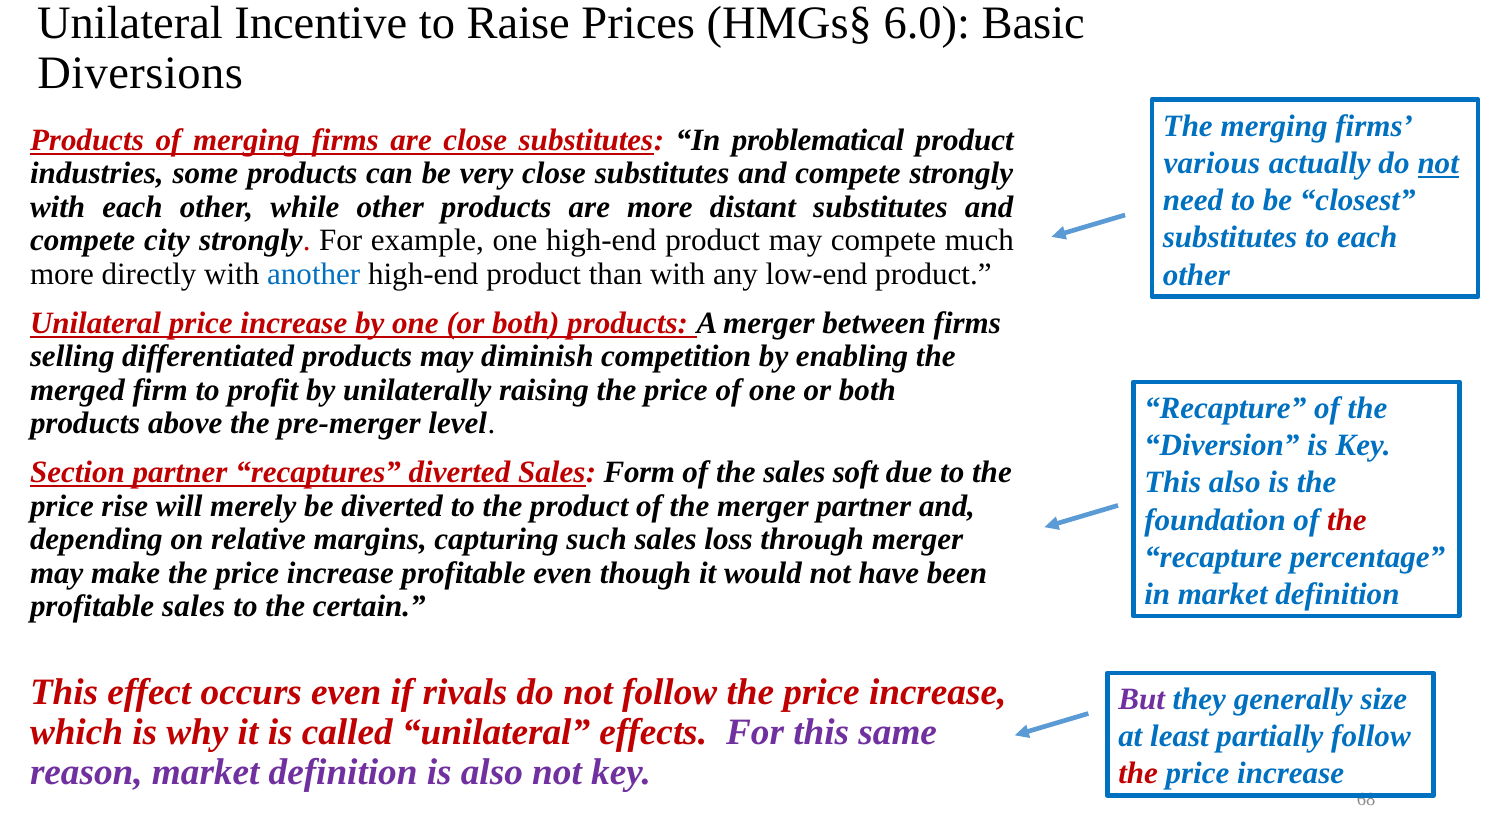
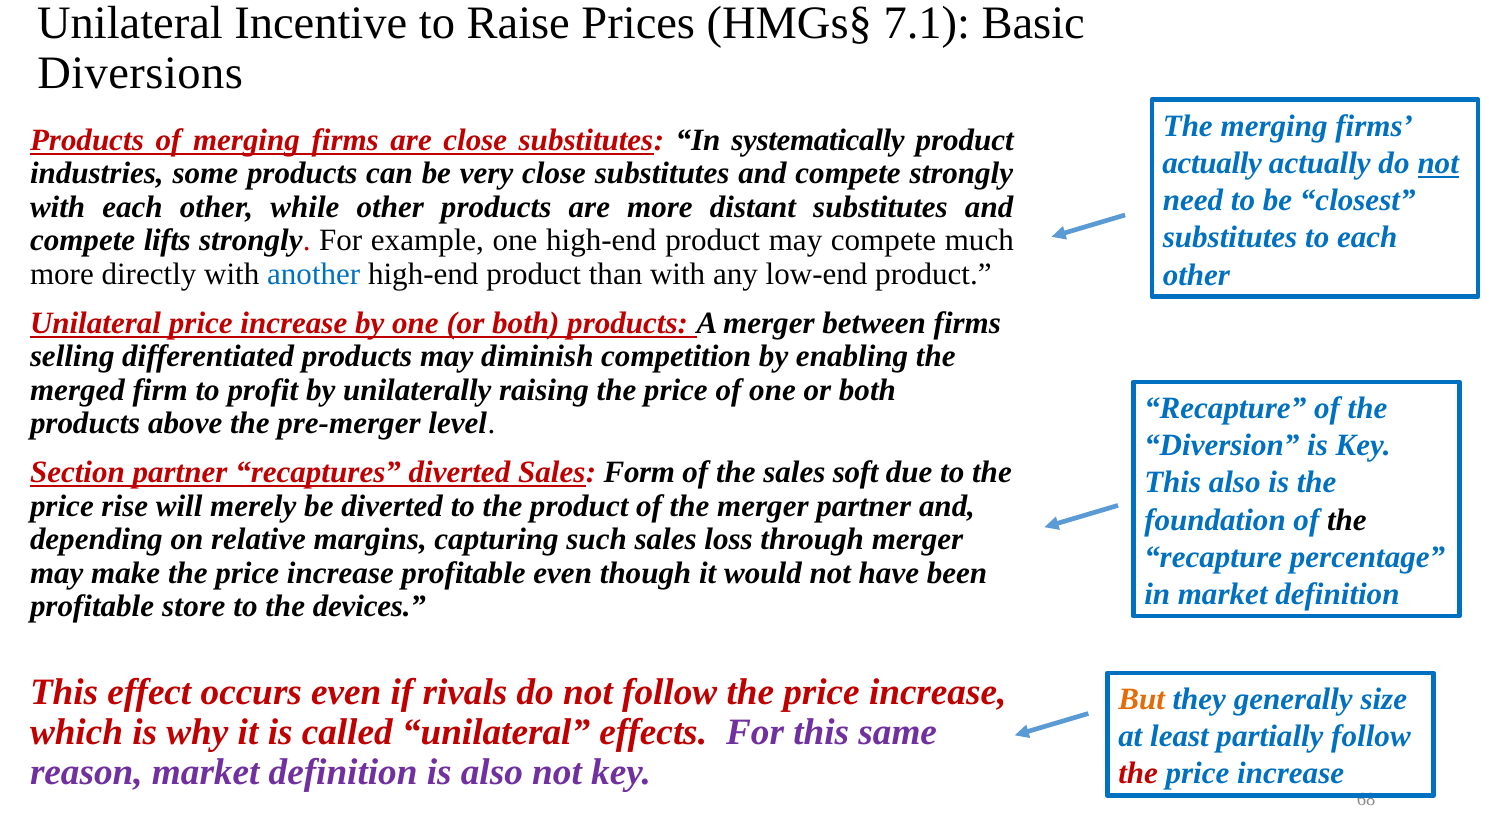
6.0: 6.0 -> 7.1 (927, 23)
problematical: problematical -> systematically (818, 140)
various: various -> actually (1212, 163)
city: city -> lifts (167, 241)
the colour: red -> black (1347, 520)
profitable sales: sales -> store (194, 607)
certain: certain -> devices (369, 607)
But colour: purple -> orange (1142, 700)
